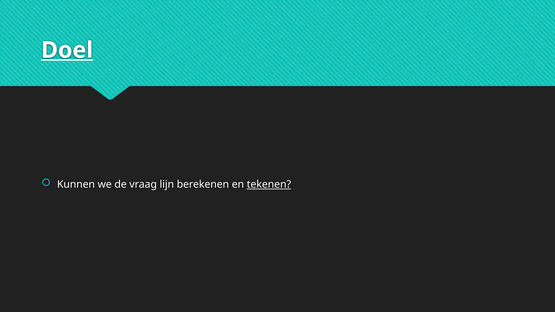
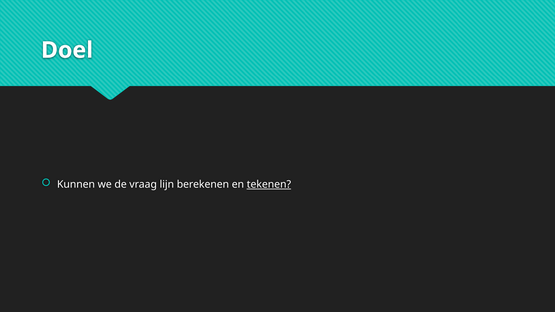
Doel underline: present -> none (67, 50)
